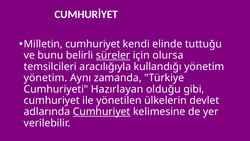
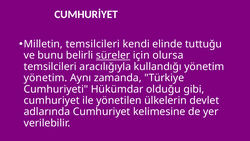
Milletin cumhuriyet: cumhuriyet -> temsilcileri (93, 44)
Hazırlayan: Hazırlayan -> Hükümdar (117, 89)
Cumhuriyet underline: present -> none (102, 111)
